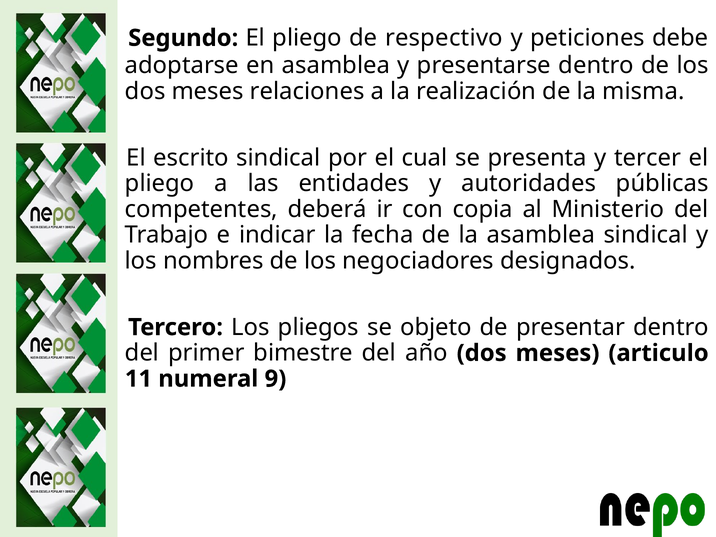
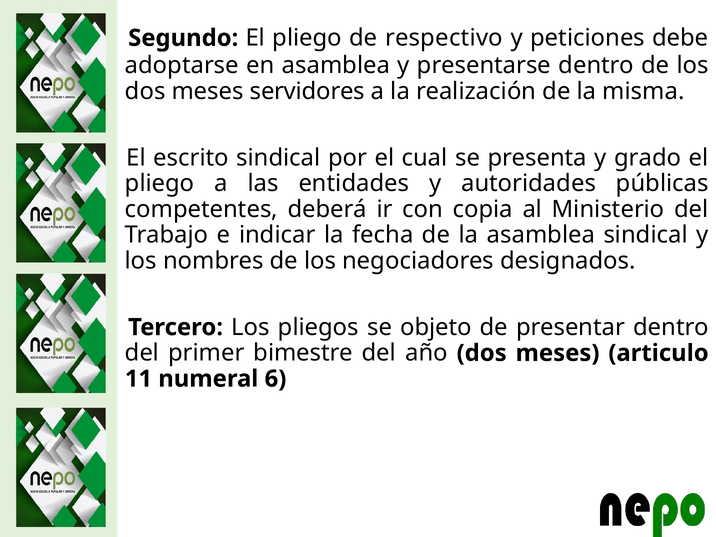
relaciones: relaciones -> servidores (307, 91)
tercer: tercer -> grado (648, 158)
9: 9 -> 6 (275, 379)
